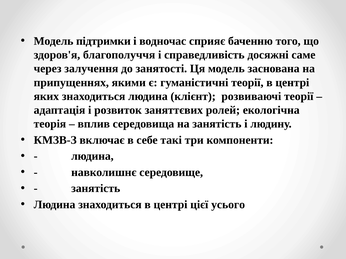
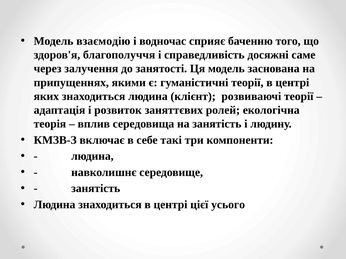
підтримки: підтримки -> взаємодію (103, 41)
